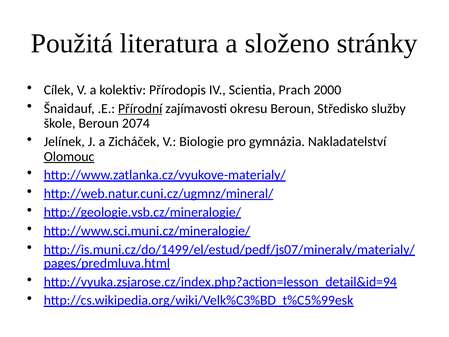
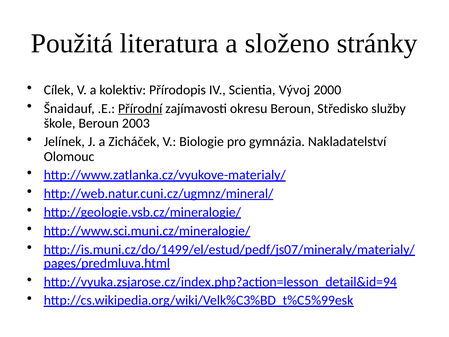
Prach: Prach -> Vývoj (294, 90)
2074: 2074 -> 2003 (136, 123)
Olomouc underline: present -> none (69, 156)
